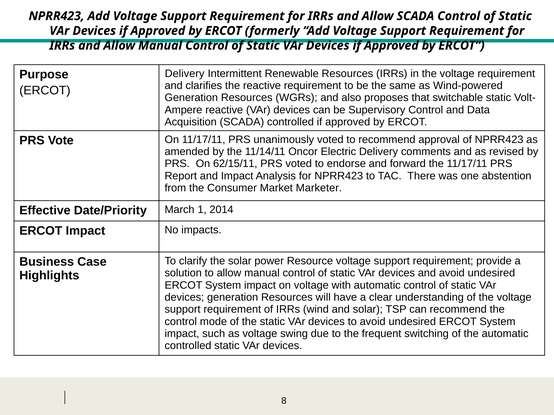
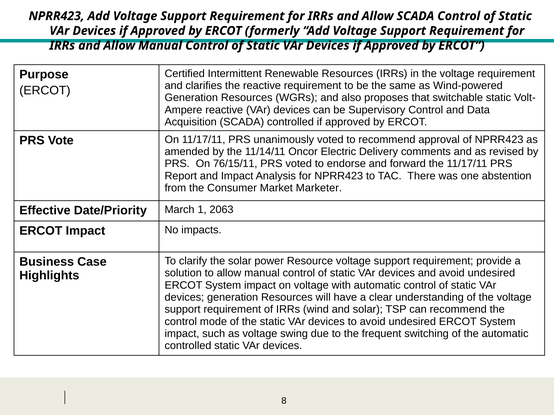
Delivery: Delivery -> Certified (185, 74)
62/15/11: 62/15/11 -> 76/15/11 (235, 164)
2014: 2014 -> 2063 (222, 210)
